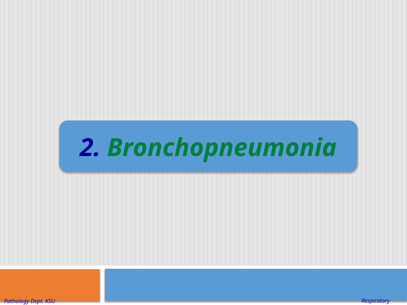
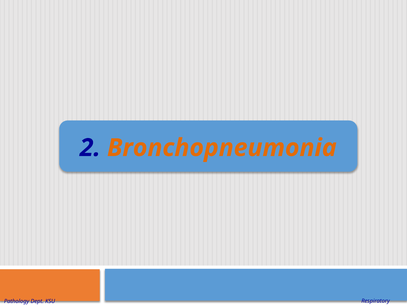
Bronchopneumonia colour: green -> orange (222, 148)
